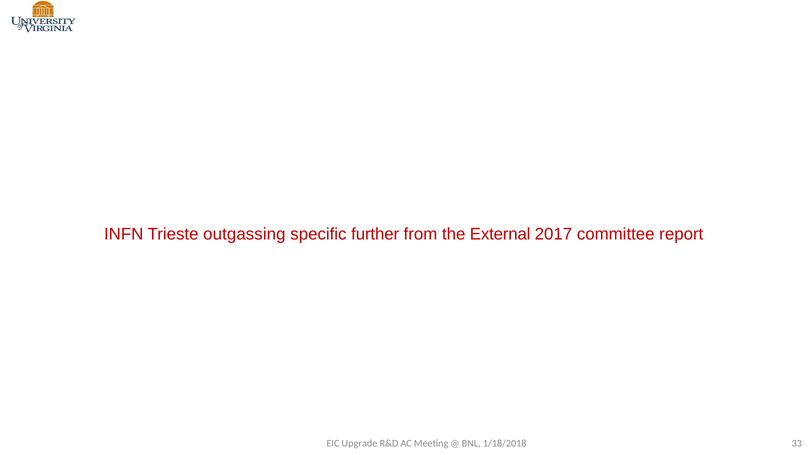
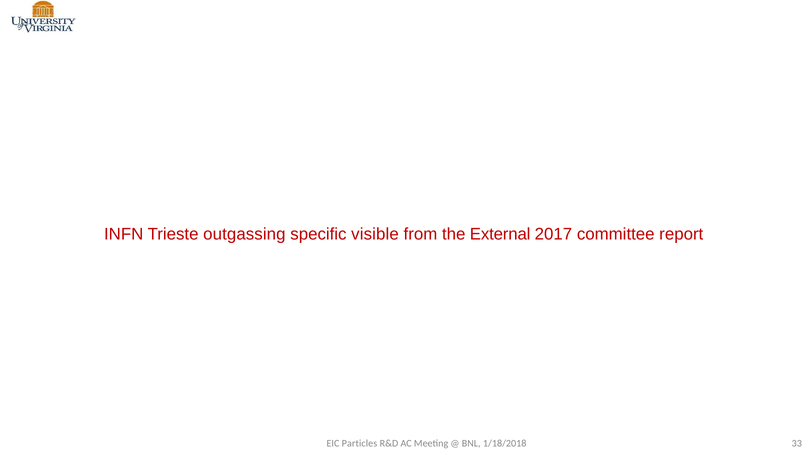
further: further -> visible (375, 234)
Upgrade: Upgrade -> Particles (359, 443)
